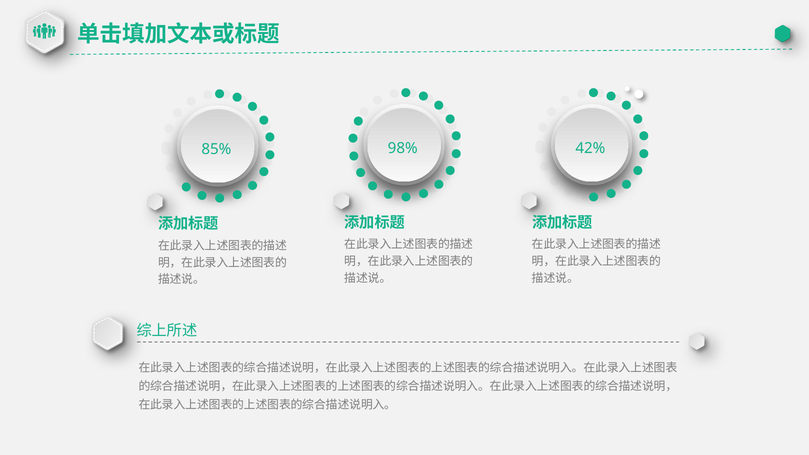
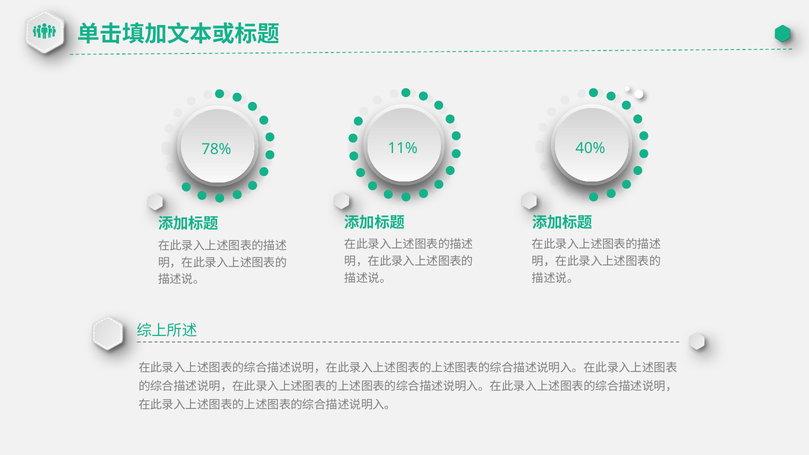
98%: 98% -> 11% (403, 148)
42%: 42% -> 40% (590, 148)
85%: 85% -> 78% (216, 149)
